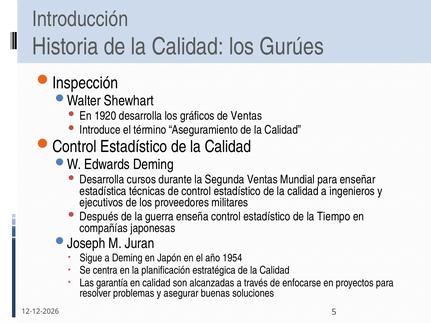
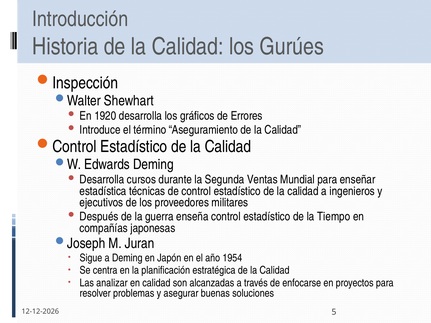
de Ventas: Ventas -> Errores (247, 116)
garantía: garantía -> analizar (112, 283)
